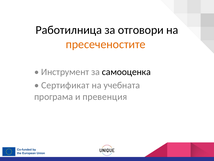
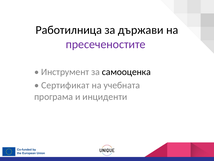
отговори: отговори -> държави (141, 30)
пресеченостите colour: orange -> purple (106, 44)
превенция: превенция -> инциденти (105, 96)
